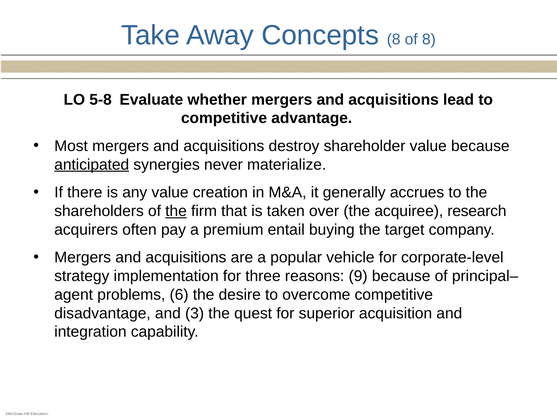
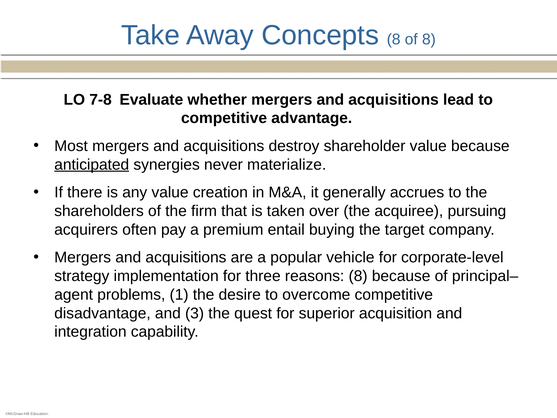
5-8: 5-8 -> 7-8 (101, 100)
the underline: present -> none (176, 211)
research: research -> pursuing (477, 211)
reasons 9: 9 -> 8 (358, 276)
6: 6 -> 1 (179, 295)
